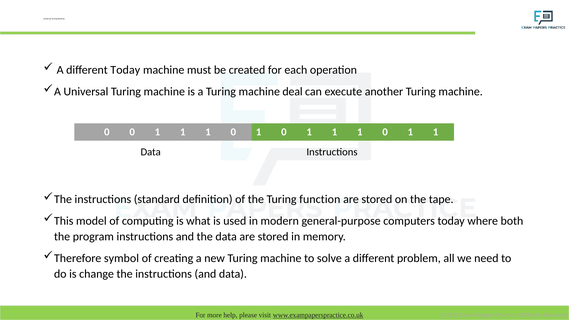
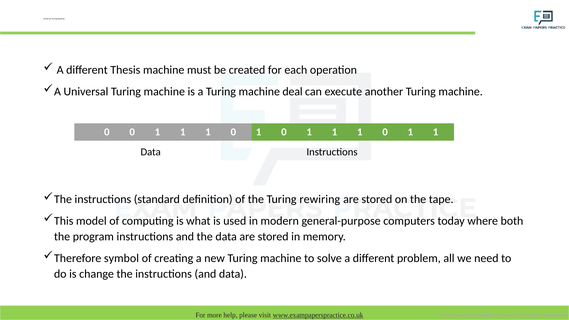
different Today: Today -> Thesis (125, 70)
function: function -> rewiring (320, 199)
